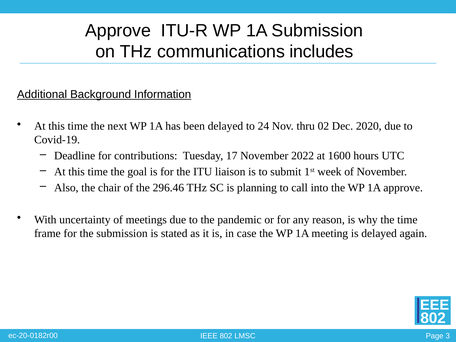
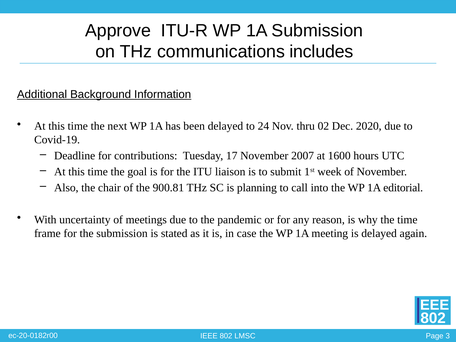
2022: 2022 -> 2007 (303, 156)
296.46: 296.46 -> 900.81 (168, 188)
1A approve: approve -> editorial (403, 188)
